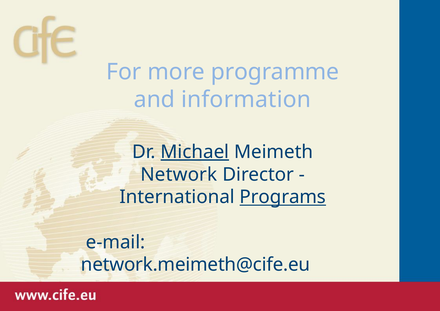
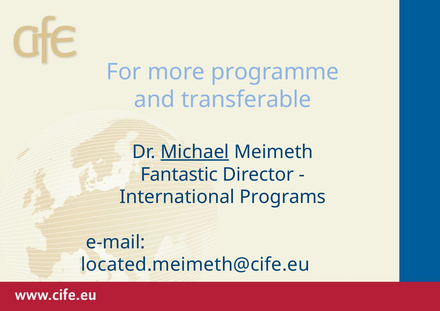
information: information -> transferable (246, 100)
Network: Network -> Fantastic (179, 175)
Programs underline: present -> none (283, 197)
network.meimeth@cife.eu: network.meimeth@cife.eu -> located.meimeth@cife.eu (195, 265)
